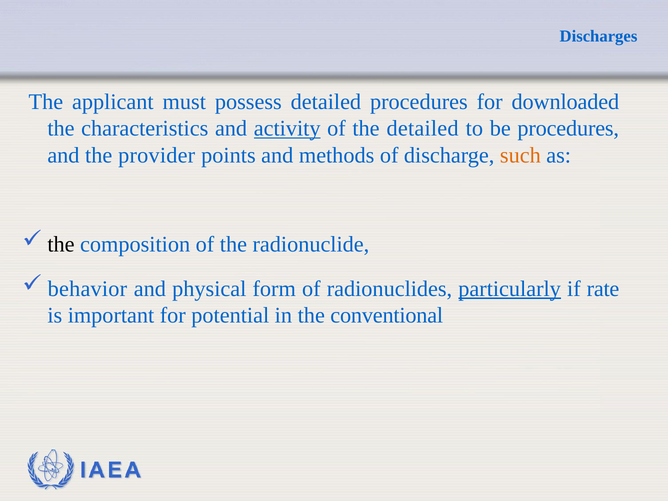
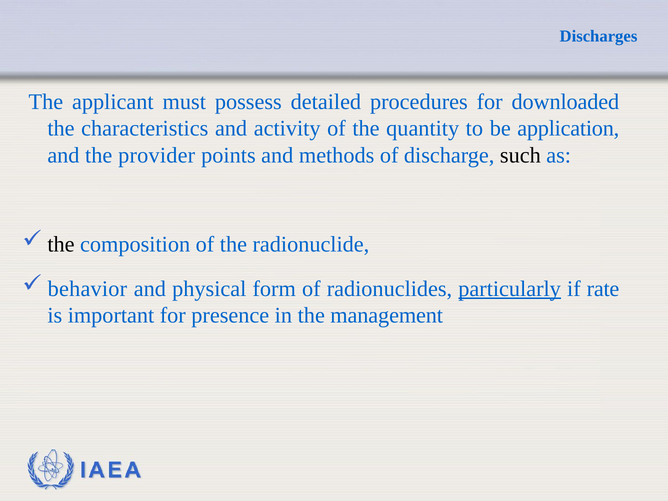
activity underline: present -> none (287, 128)
the detailed: detailed -> quantity (423, 128)
be procedures: procedures -> application (568, 128)
such colour: orange -> black (520, 155)
potential: potential -> presence (230, 315)
conventional: conventional -> management (387, 315)
